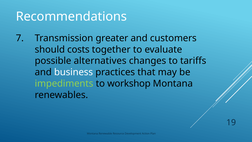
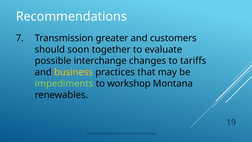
costs: costs -> soon (78, 49)
alternatives: alternatives -> interchange (100, 61)
business colour: white -> yellow (74, 72)
